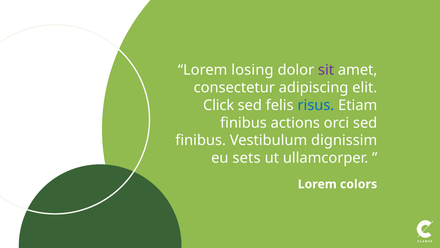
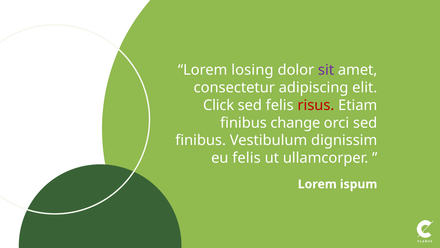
risus colour: blue -> red (316, 105)
actions: actions -> change (295, 123)
eu sets: sets -> felis (247, 158)
colors: colors -> ispum (359, 184)
